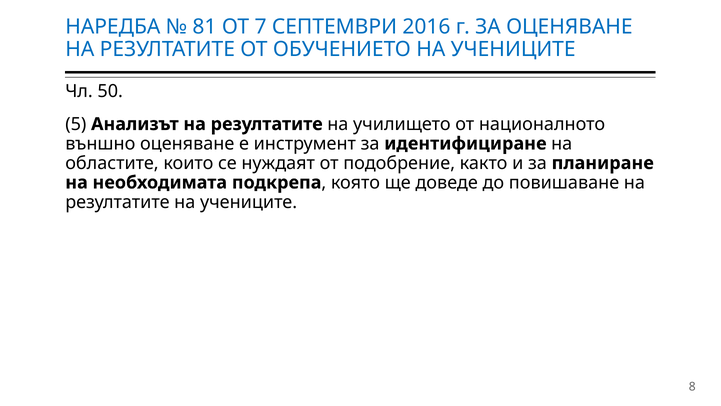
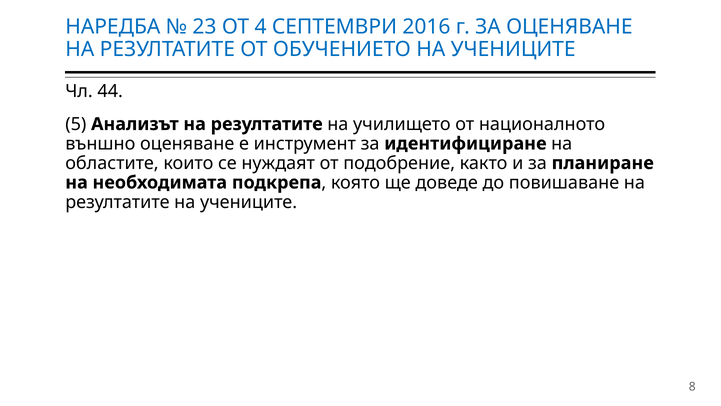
81: 81 -> 23 (205, 27)
7: 7 -> 4 (261, 27)
50: 50 -> 44 (110, 91)
